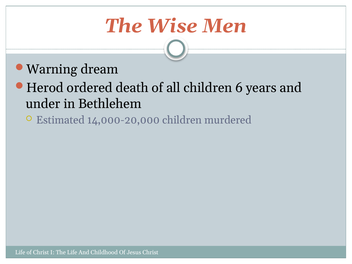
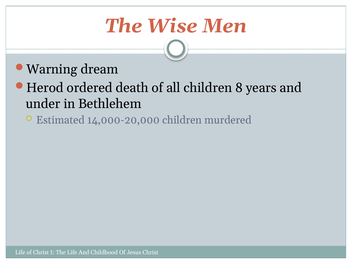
6: 6 -> 8 (239, 88)
